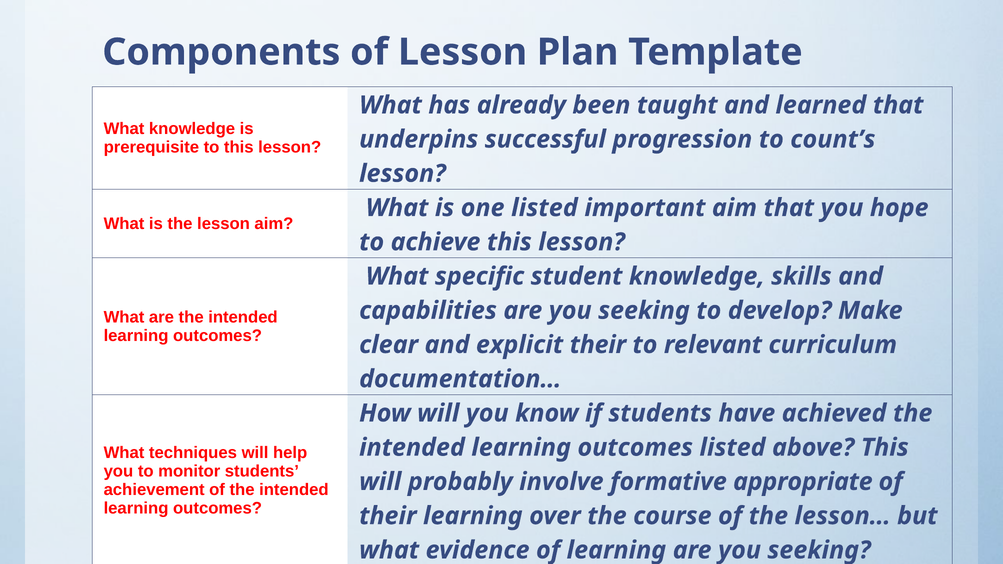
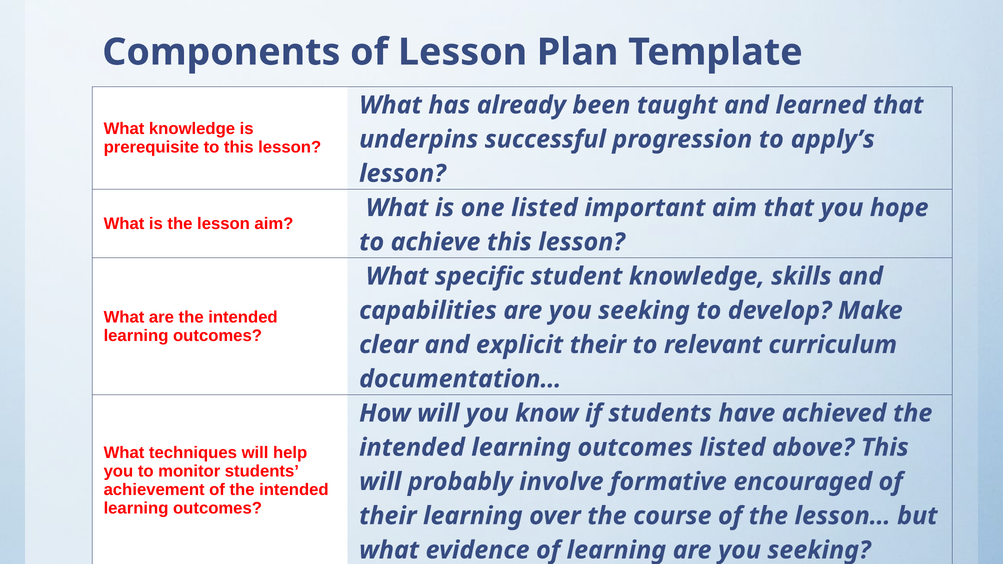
count’s: count’s -> apply’s (833, 139)
appropriate: appropriate -> encouraged (803, 482)
